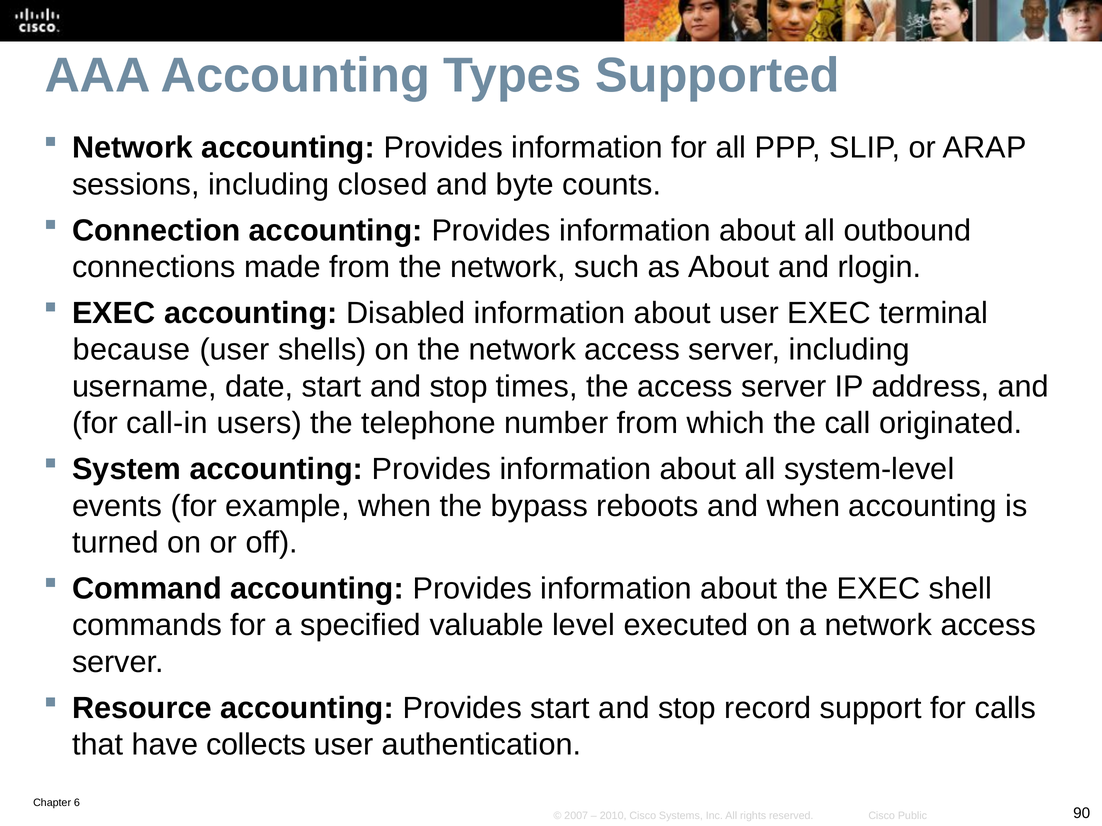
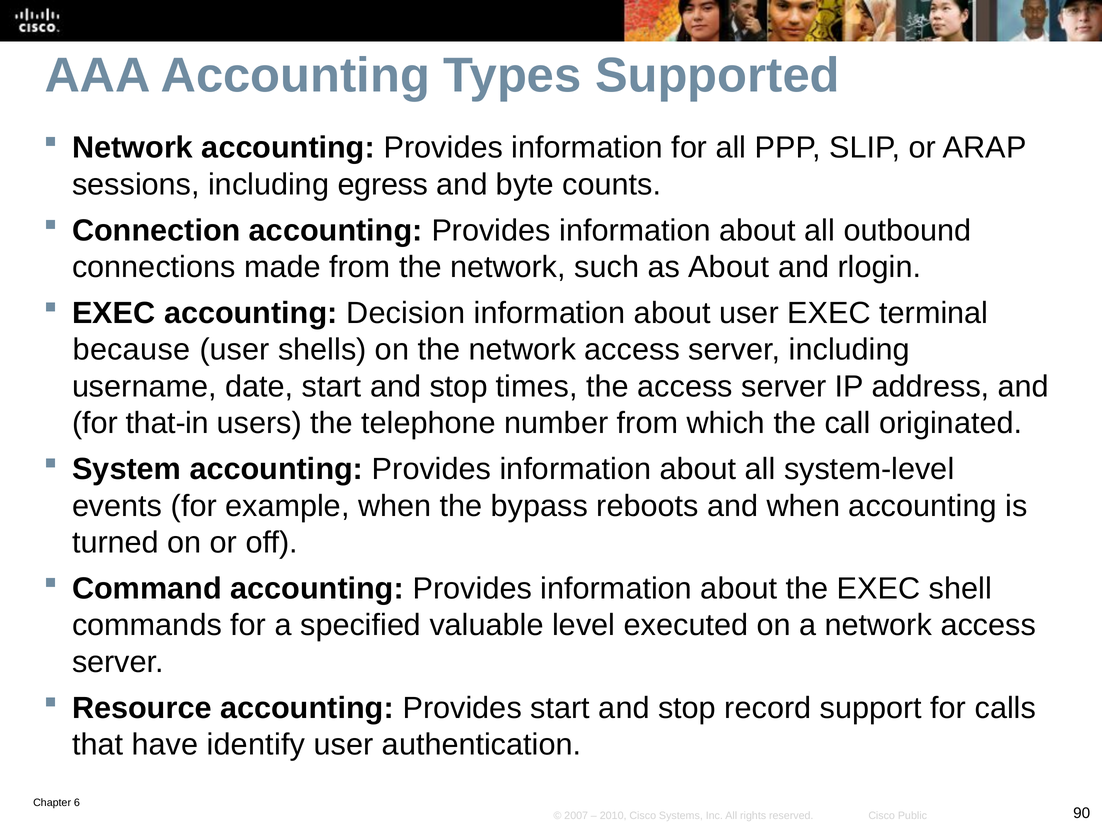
closed: closed -> egress (383, 185)
Disabled: Disabled -> Decision (406, 313)
call-in: call-in -> that-in (167, 424)
collects: collects -> identify (256, 745)
